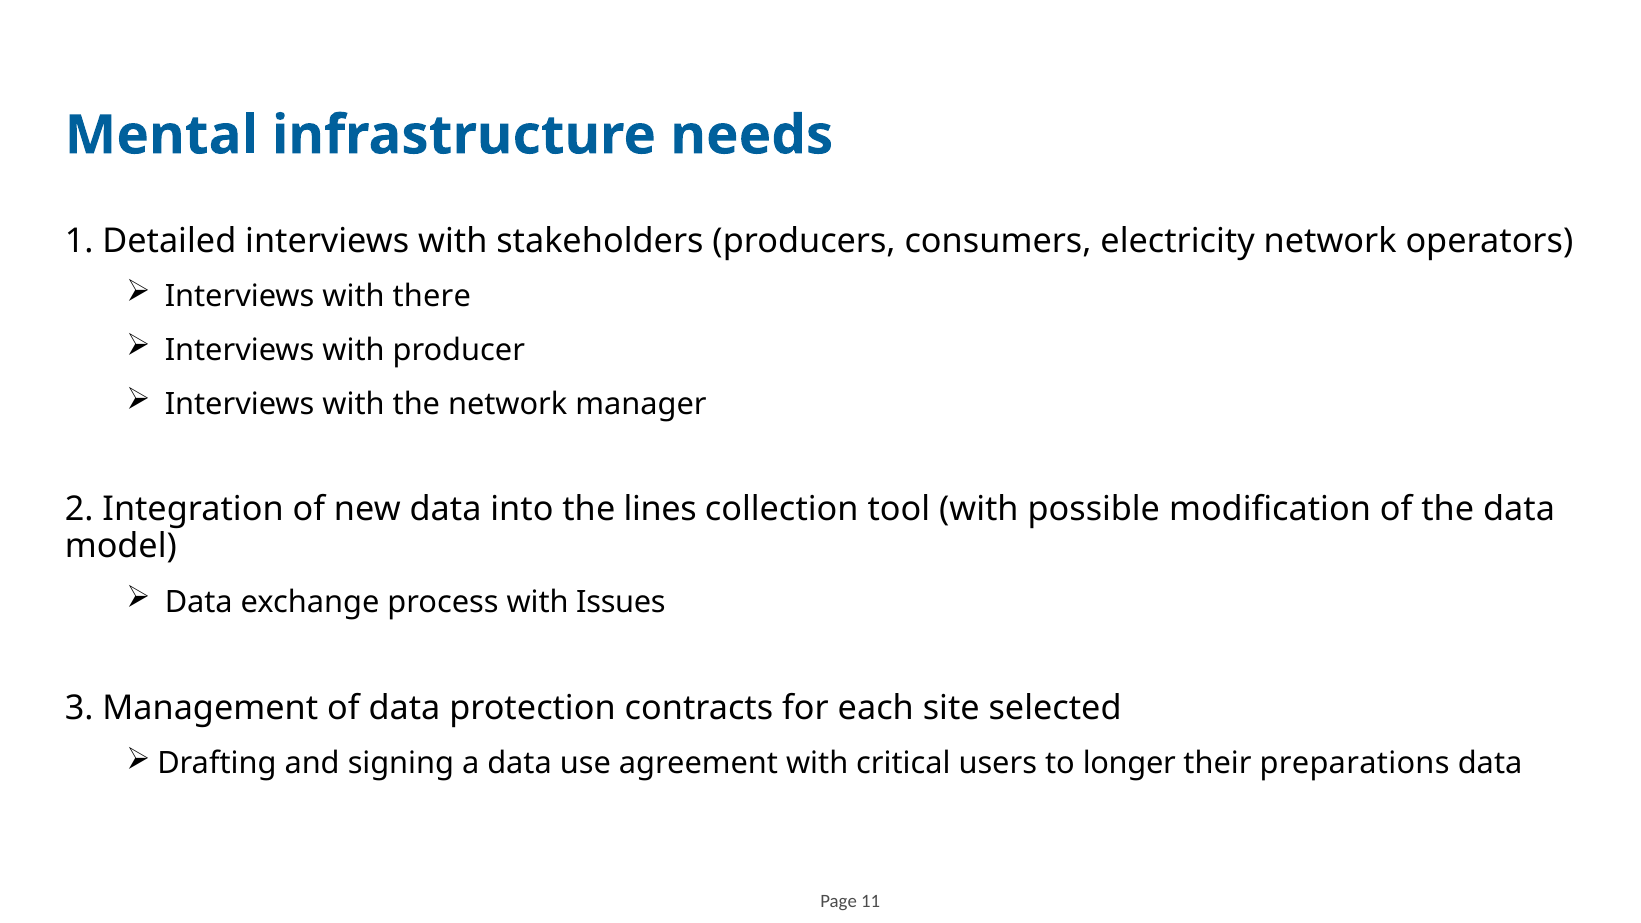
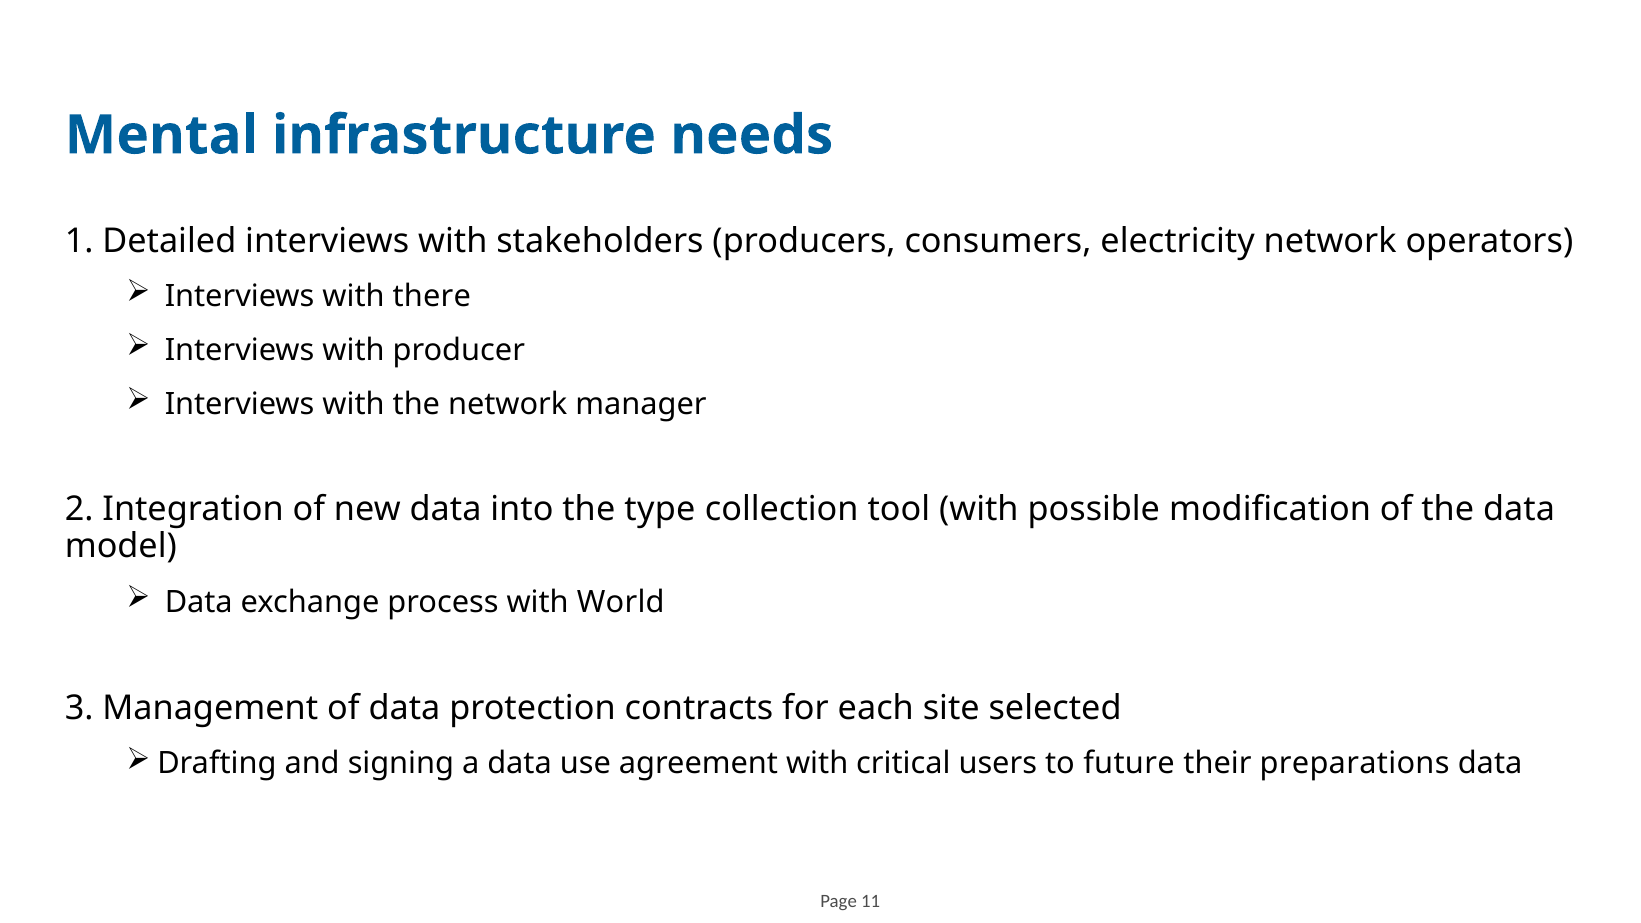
lines: lines -> type (660, 510)
Issues: Issues -> World (621, 602)
longer: longer -> future (1129, 764)
